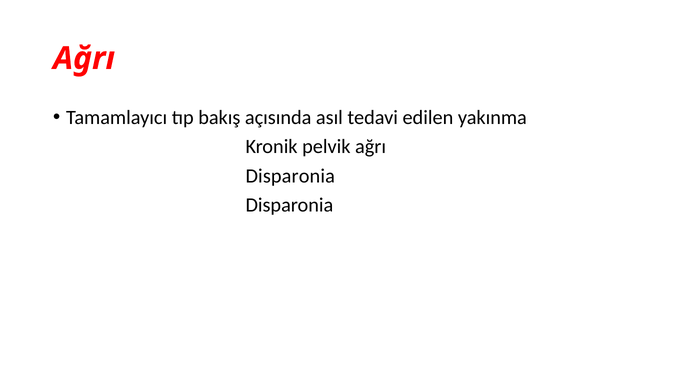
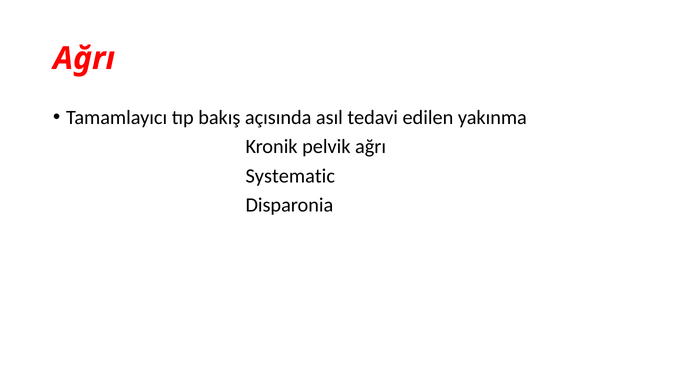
Disparonia: Disparonia -> Systematic (290, 176)
